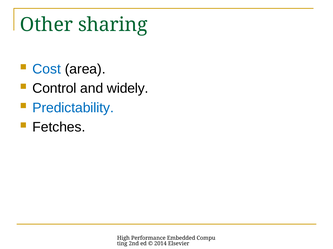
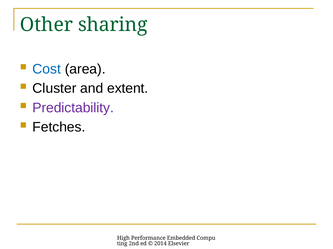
Control: Control -> Cluster (54, 89)
widely: widely -> extent (128, 89)
Predictability colour: blue -> purple (73, 108)
